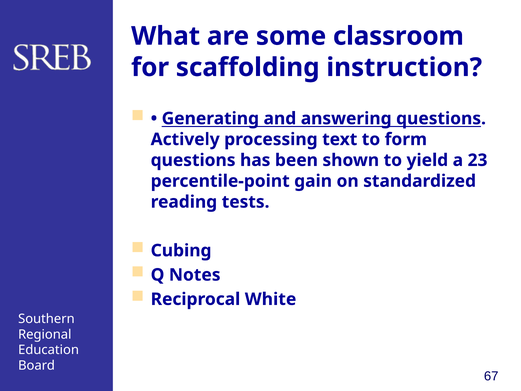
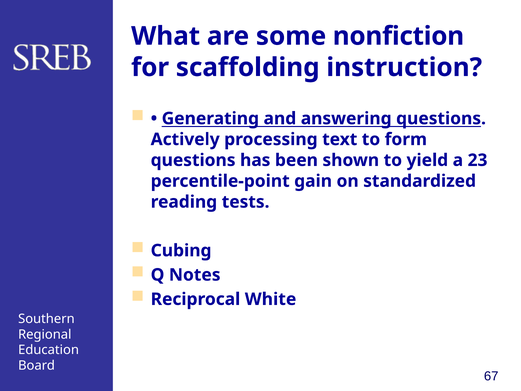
classroom: classroom -> nonfiction (398, 36)
